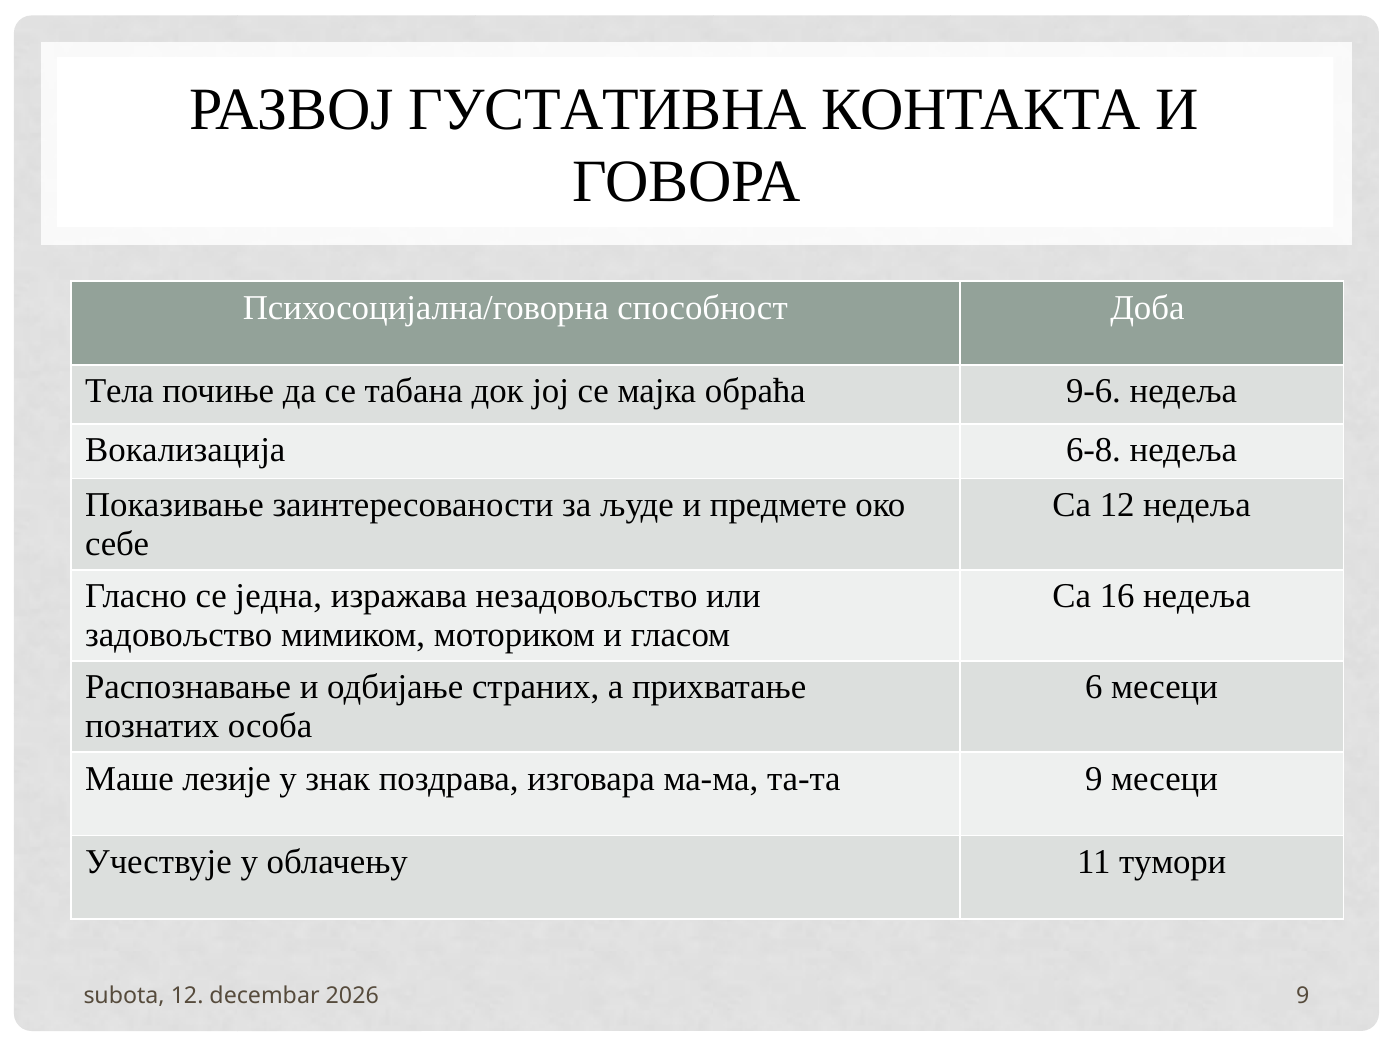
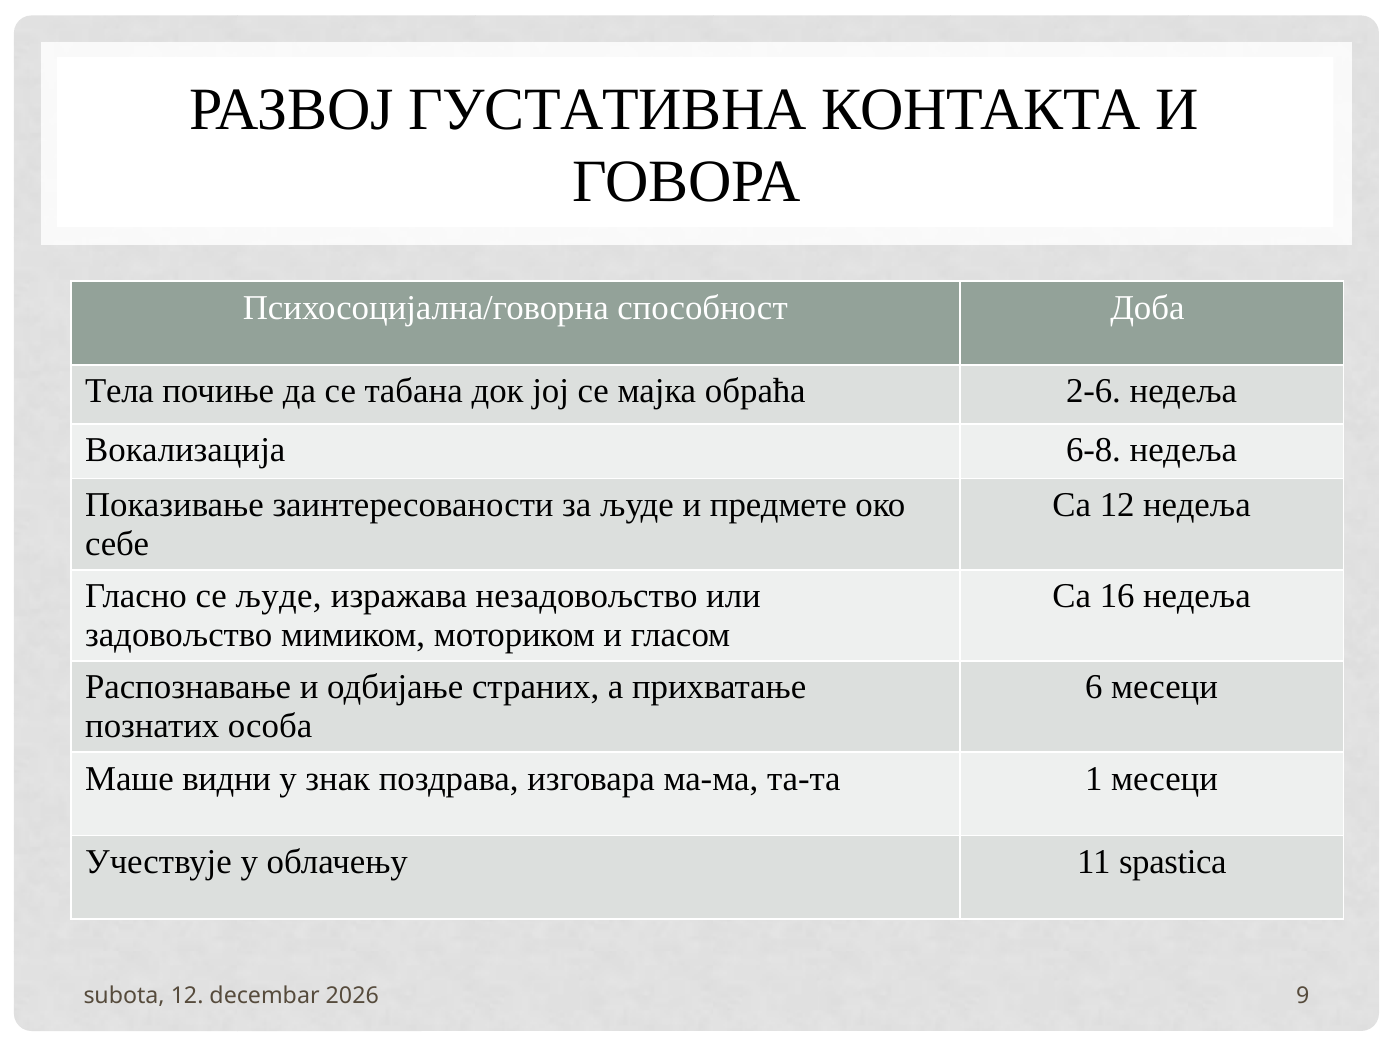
9-6: 9-6 -> 2-6 (1093, 391)
се једна: једна -> људе (279, 596)
лезије: лезије -> видни (227, 778)
та-та 9: 9 -> 1 (1094, 778)
тумори: тумори -> spastica (1173, 862)
